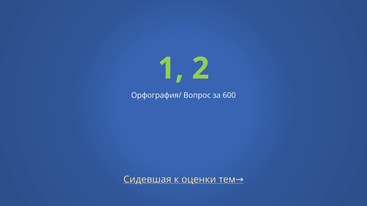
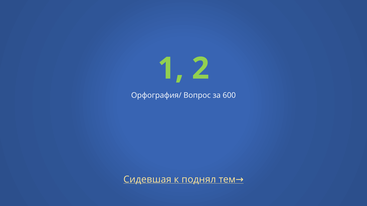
оценки: оценки -> поднял (199, 180)
